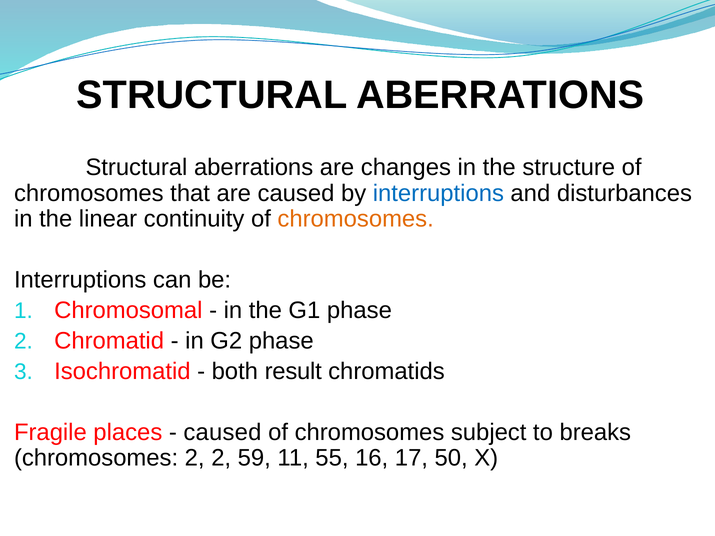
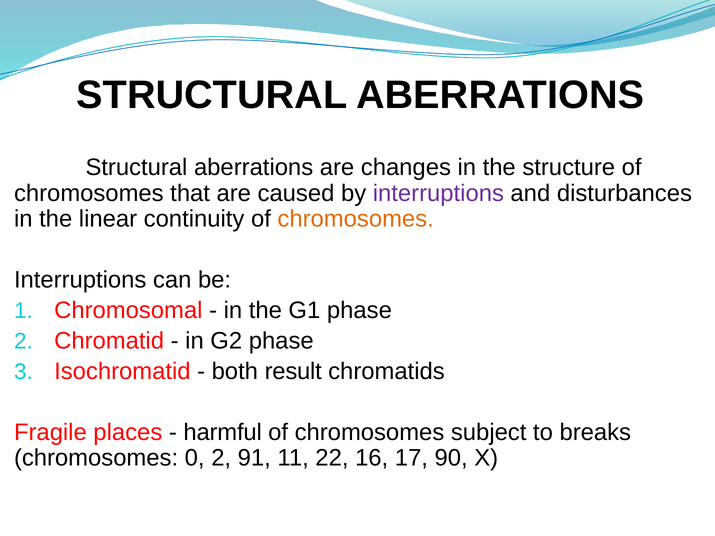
interruptions colour: blue -> purple (438, 193)
caused: caused -> harmful (223, 432)
chromosomes 2: 2 -> 0 (195, 458)
59: 59 -> 91 (254, 458)
55: 55 -> 22 (332, 458)
50: 50 -> 90 (451, 458)
